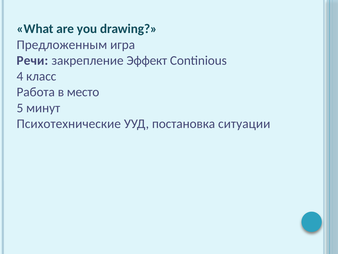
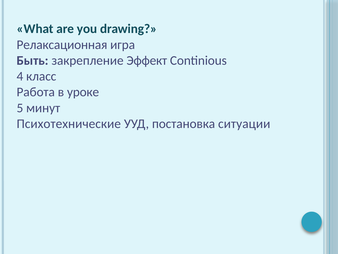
Предложенным: Предложенным -> Релаксационная (62, 45)
Речи: Речи -> Быть (33, 60)
место: место -> уроке (83, 92)
